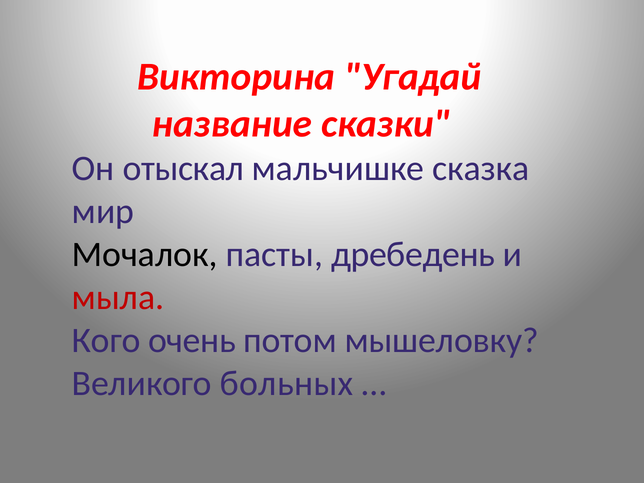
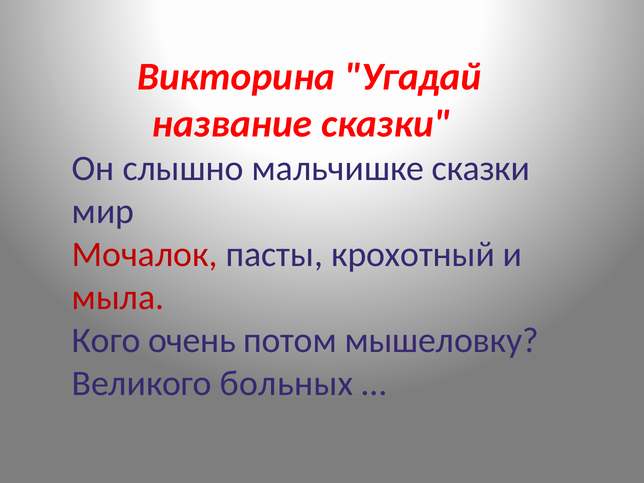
отыскал: отыскал -> слышно (183, 169)
мальчишке сказка: сказка -> сказки (481, 169)
Мочалок colour: black -> red (145, 255)
дребедень: дребедень -> крохотный (413, 255)
